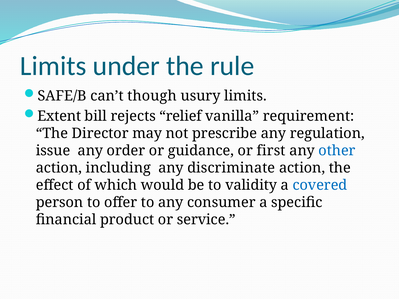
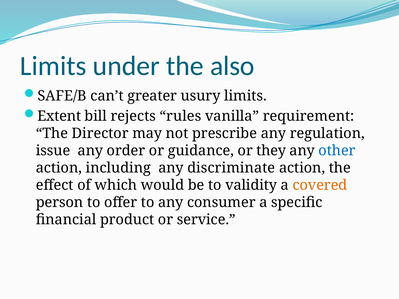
rule: rule -> also (232, 66)
though: though -> greater (152, 96)
relief: relief -> rules (180, 116)
first: first -> they (271, 151)
covered colour: blue -> orange (320, 185)
